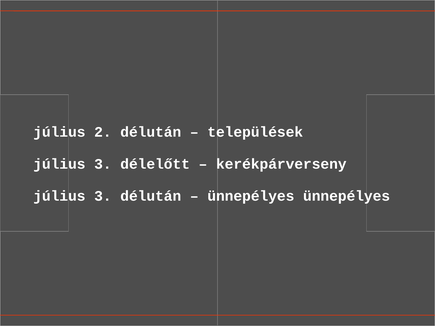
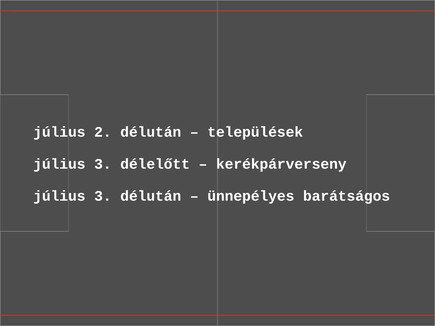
ünnepélyes ünnepélyes: ünnepélyes -> barátságos (347, 196)
